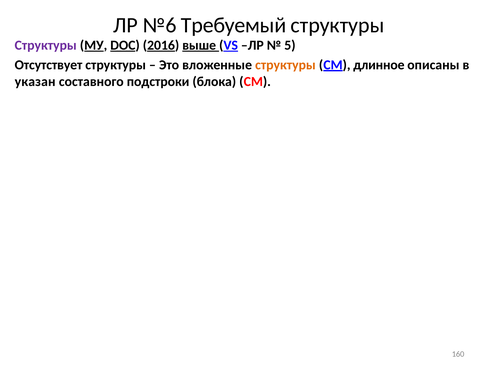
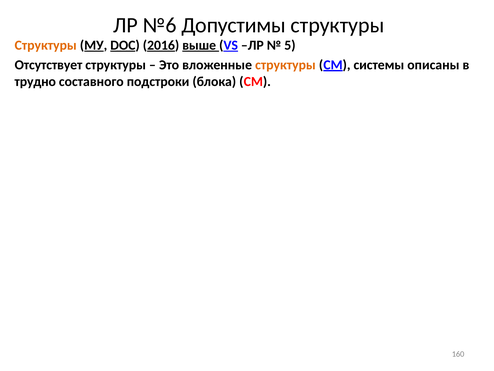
Требуемый: Требуемый -> Допустимы (234, 25)
Структуры colour: purple -> orange (46, 45)
длинное: длинное -> системы (379, 65)
указан: указан -> трудно (35, 82)
